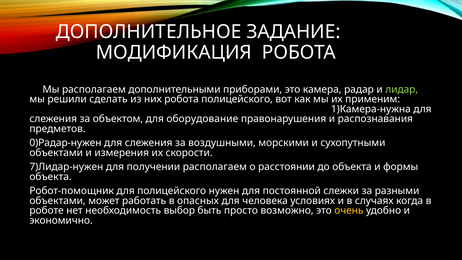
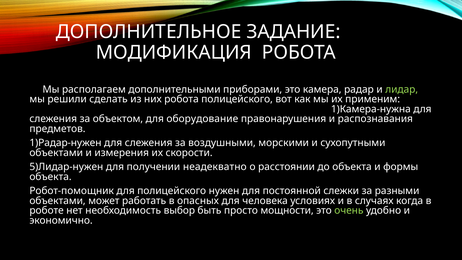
0)Радар-нужен: 0)Радар-нужен -> 1)Радар-нужен (65, 143)
7)Лидар-нужен: 7)Лидар-нужен -> 5)Лидар-нужен (66, 167)
получении располагаем: располагаем -> неадекватно (215, 167)
возможно: возможно -> мощности (287, 210)
очень colour: yellow -> light green (349, 210)
